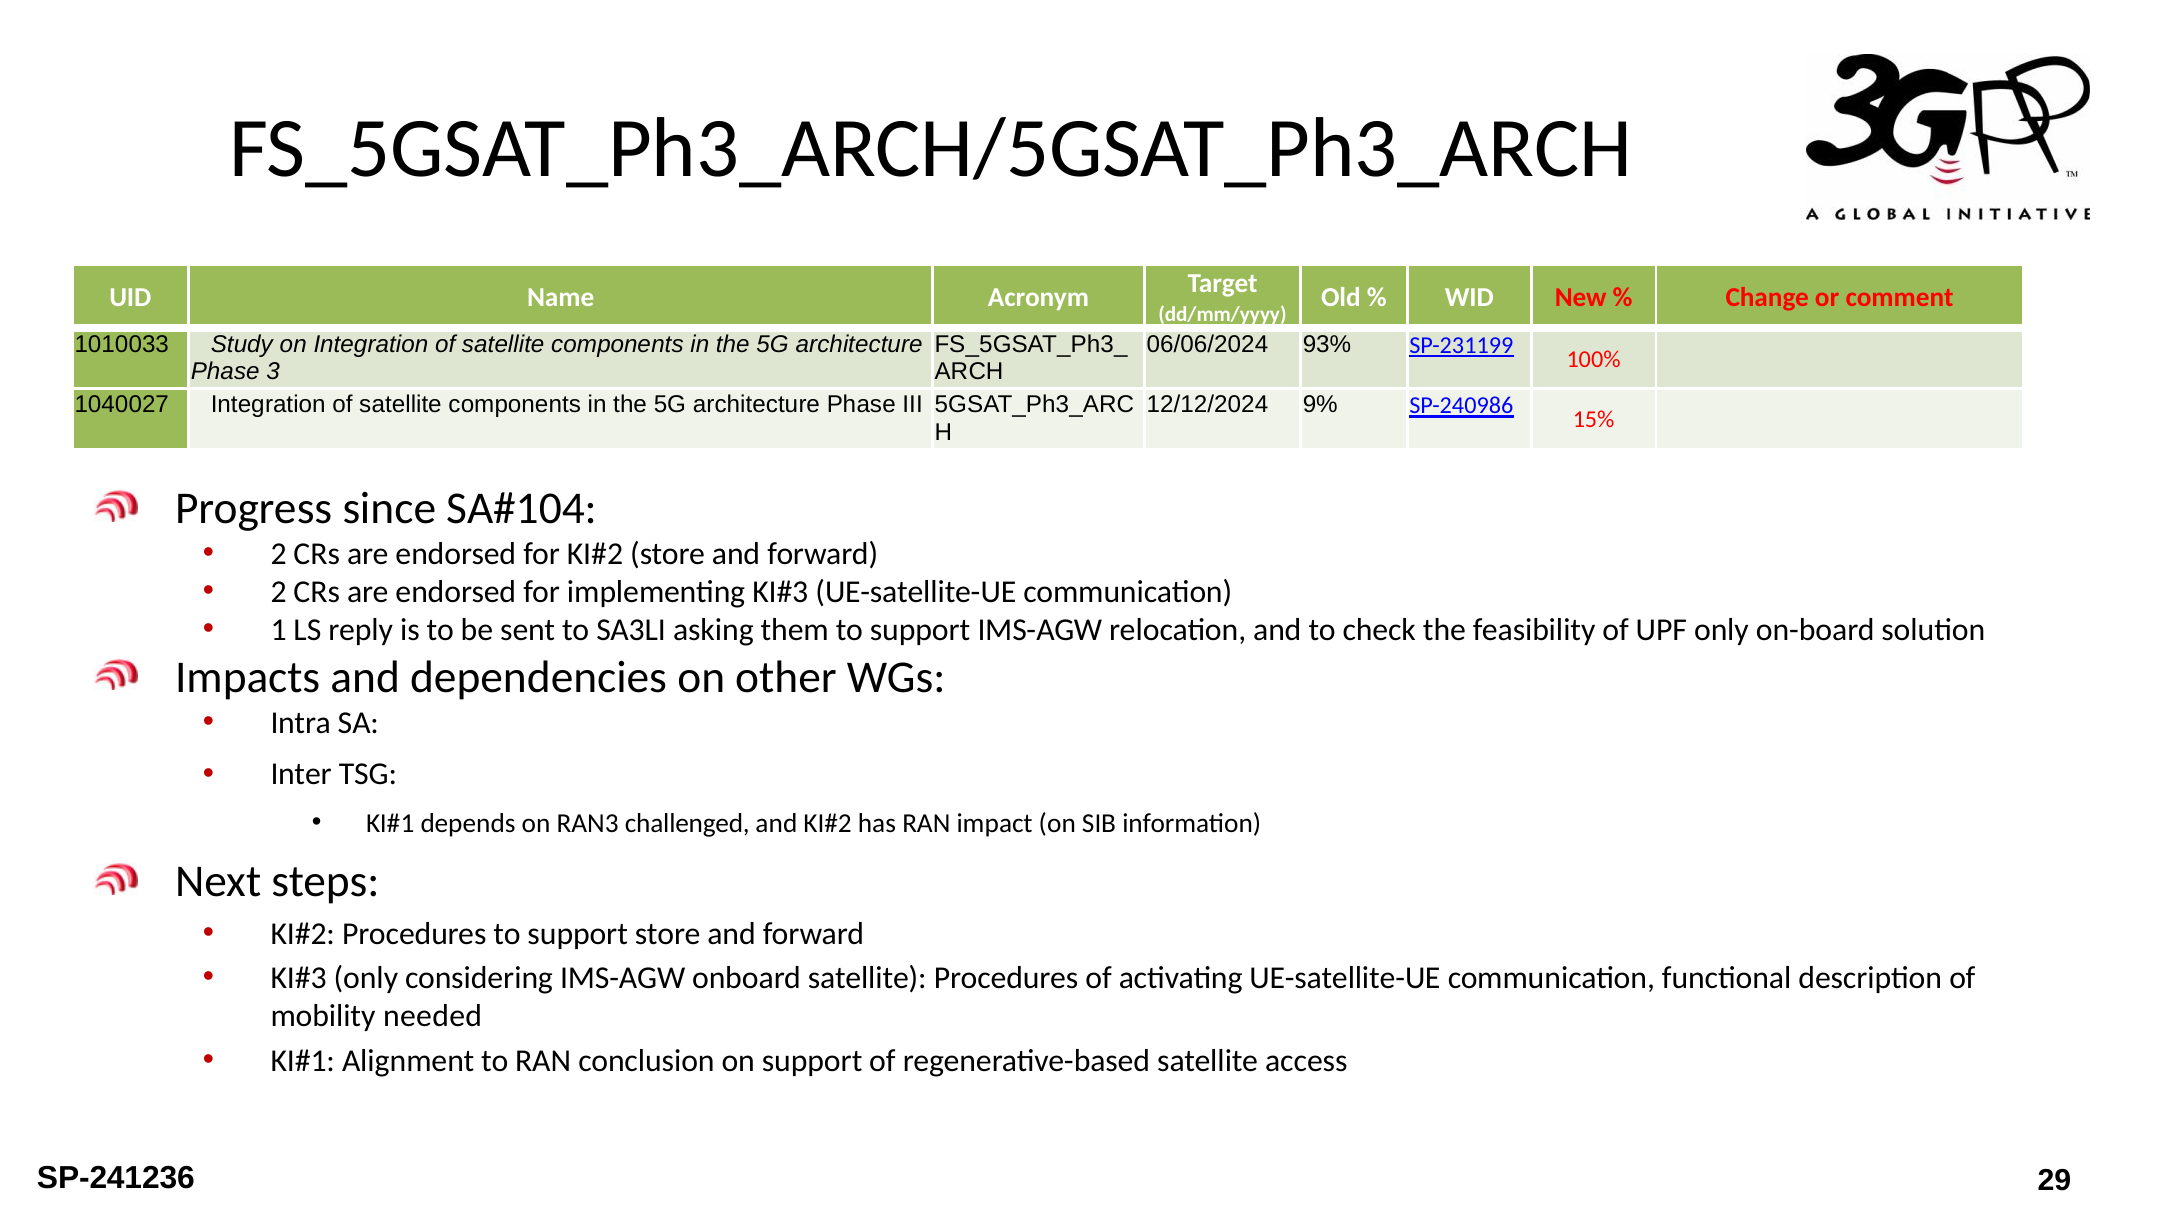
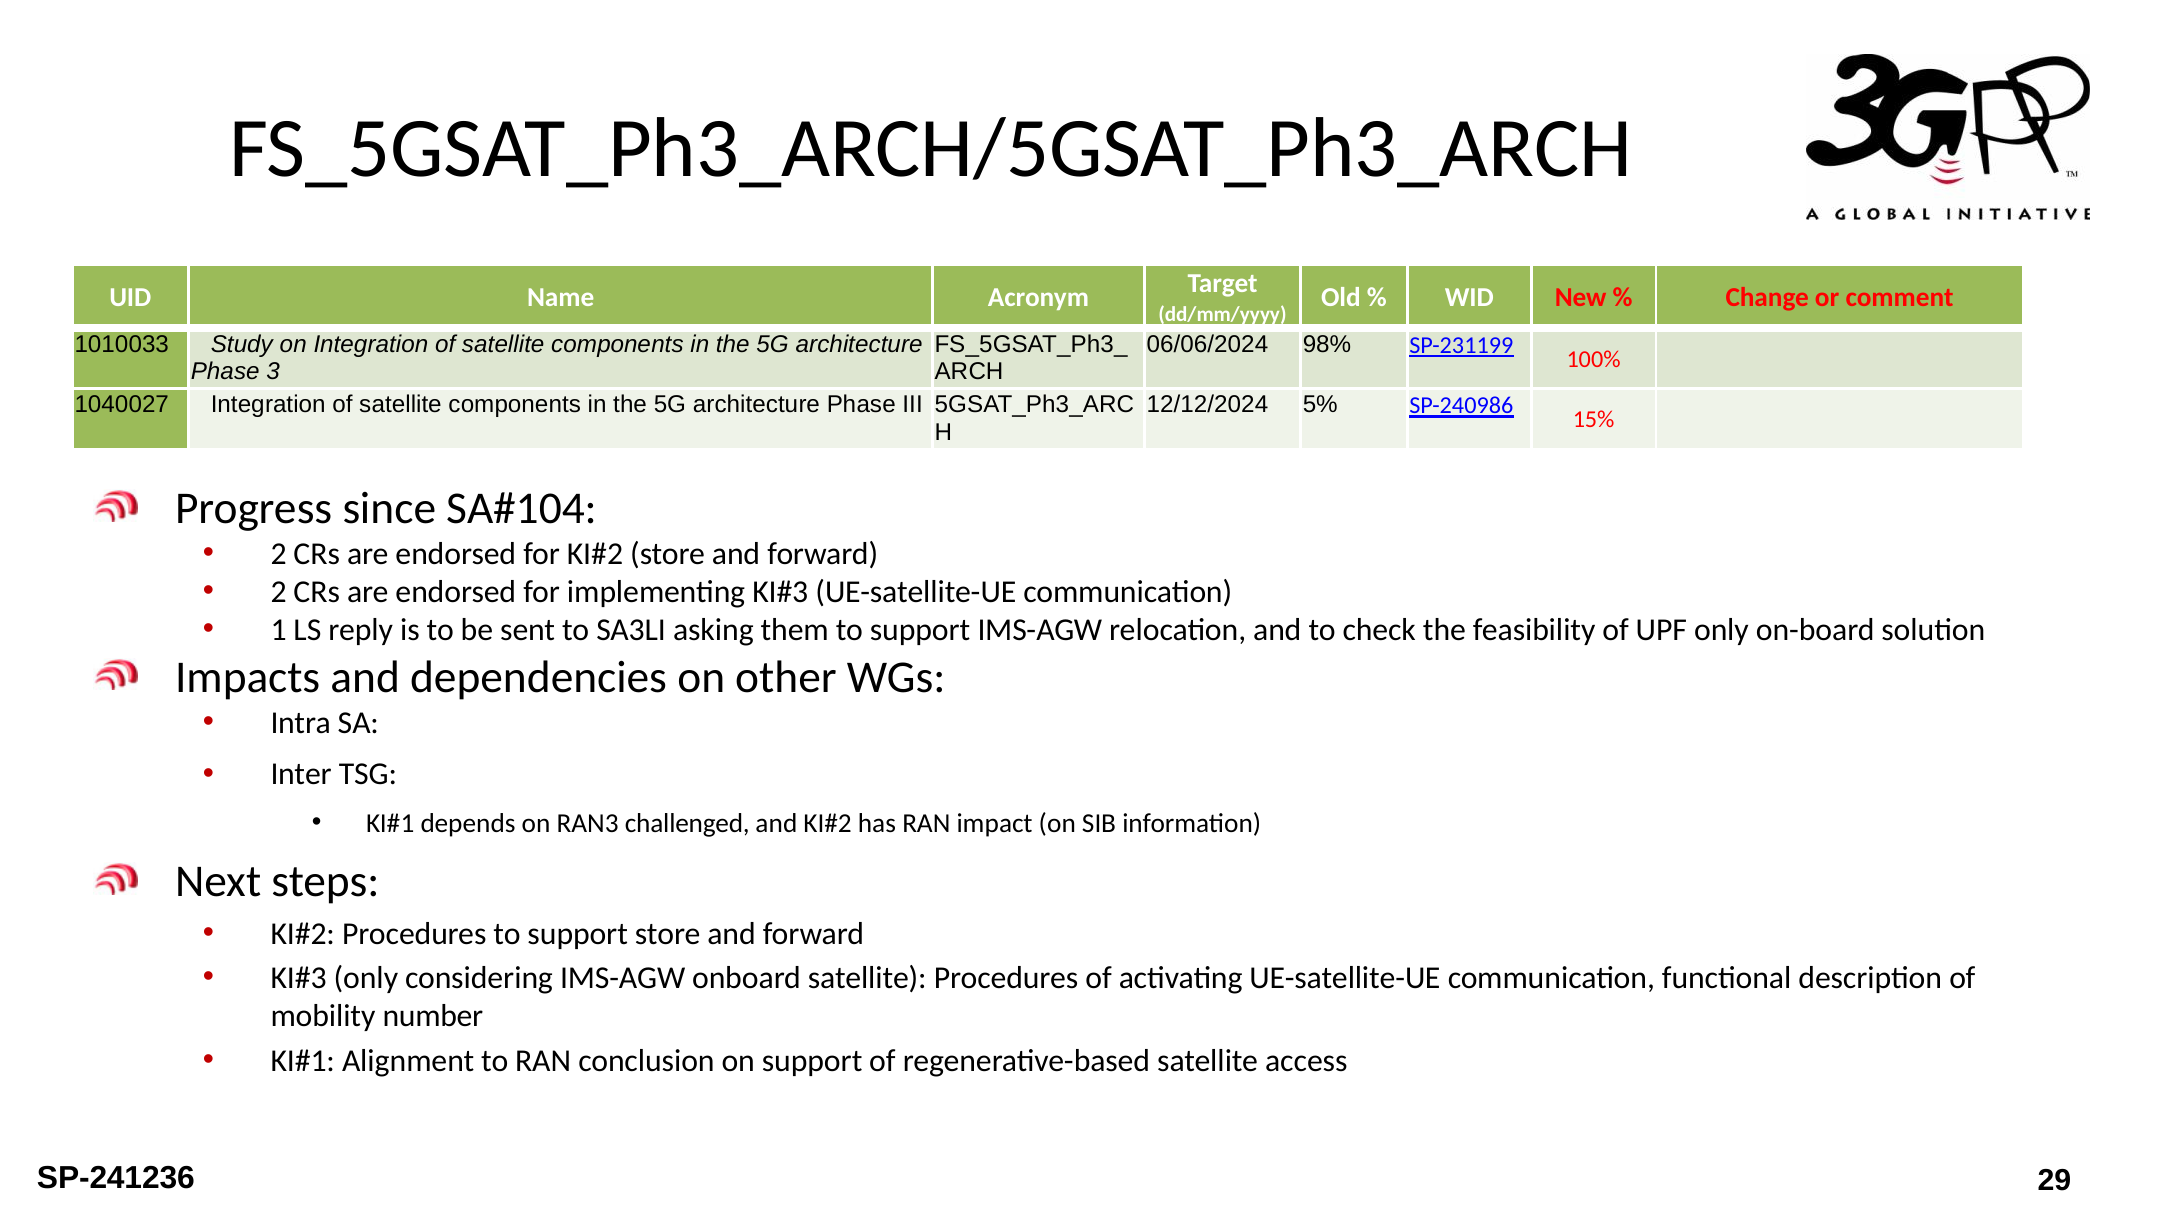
93%: 93% -> 98% (1327, 344)
9%: 9% -> 5% (1320, 405)
needed: needed -> number (433, 1016)
